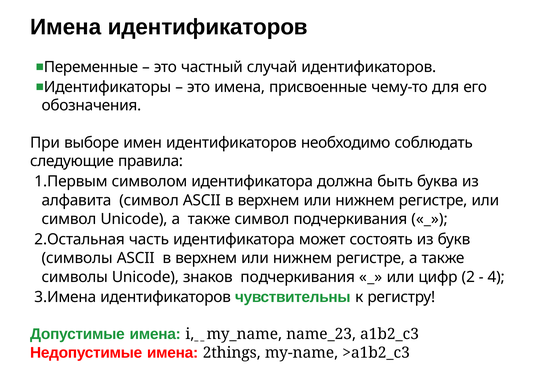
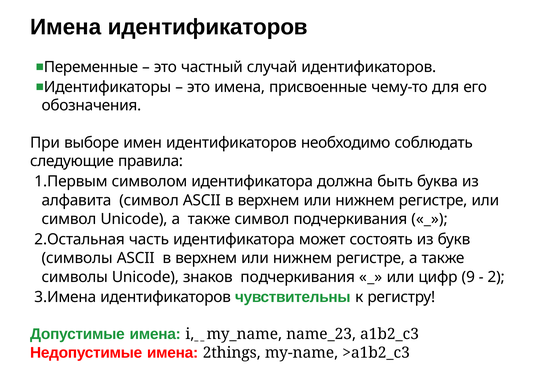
2: 2 -> 9 (468, 277)
4: 4 -> 2 (496, 277)
